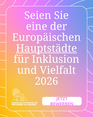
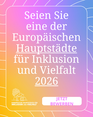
2026 underline: none -> present (47, 81)
